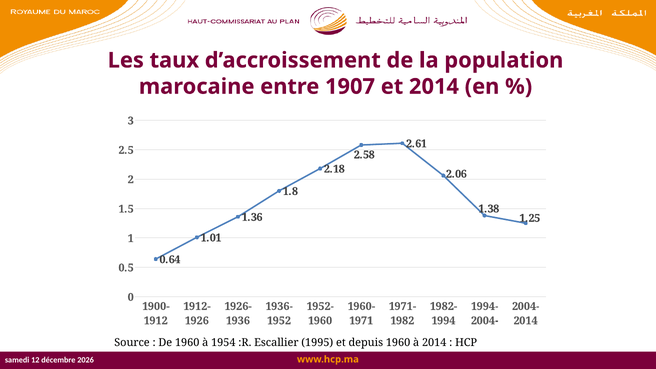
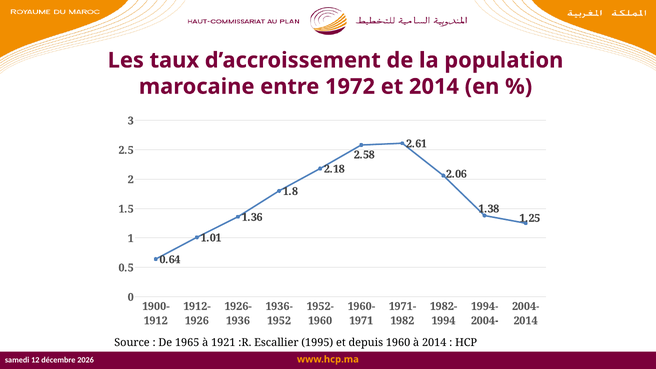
1907: 1907 -> 1972 (350, 87)
De 1960: 1960 -> 1965 (187, 342)
1954: 1954 -> 1921 (223, 342)
